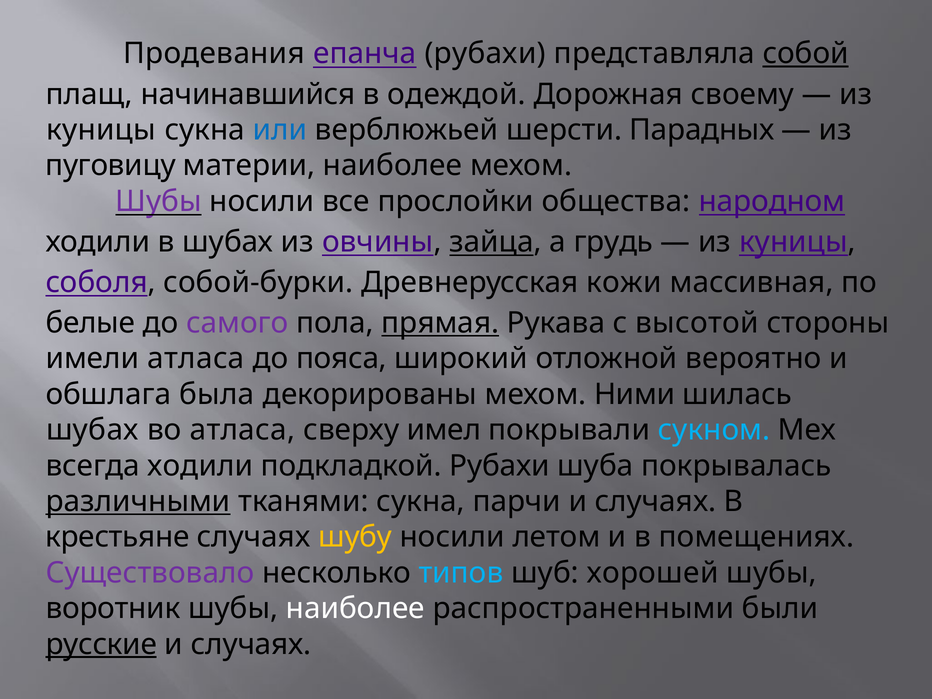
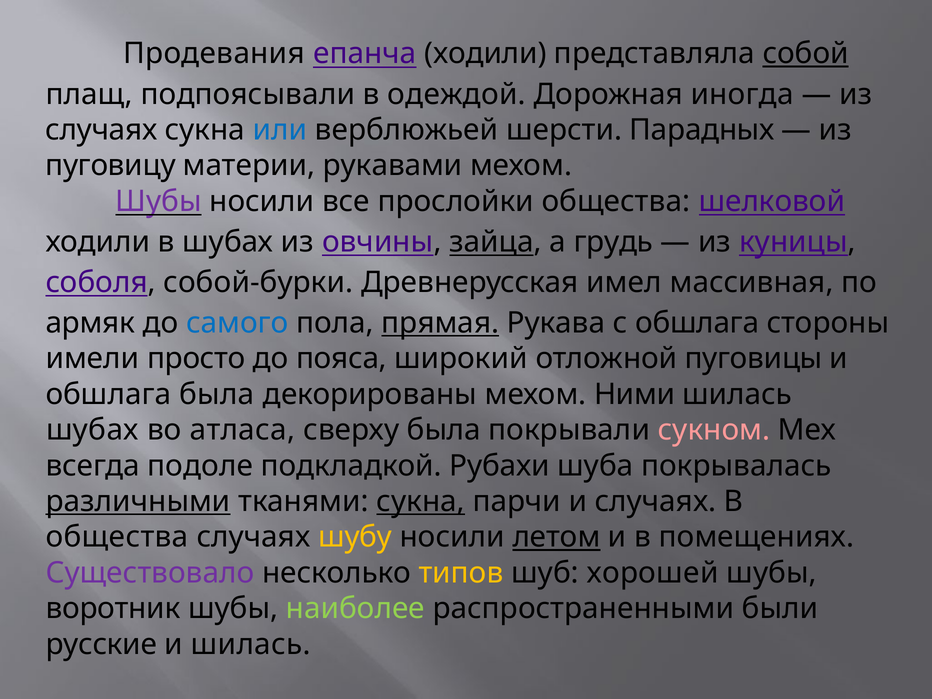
епанча рубахи: рубахи -> ходили (485, 54)
начинавшийся: начинавшийся -> подпоясывали (248, 94)
своему: своему -> иногда (742, 94)
куницы: куницы -> случаях (101, 130)
материи наиболее: наиболее -> рукавами (393, 166)
народном: народном -> шелковой (772, 201)
кожи: кожи -> имел (624, 282)
белые: белые -> армяк (90, 323)
самого colour: purple -> blue (237, 323)
с высотой: высотой -> обшлага (697, 323)
имели атласа: атласа -> просто (196, 359)
вероятно: вероятно -> пуговицы (754, 359)
сверху имел: имел -> была (444, 430)
сукном colour: light blue -> pink (714, 430)
всегда ходили: ходили -> подоле (200, 466)
сукна underline: none -> present (421, 501)
крестьяне: крестьяне -> общества (117, 537)
летом underline: none -> present (556, 537)
типов colour: light blue -> yellow (461, 573)
наиболее colour: white -> light green (355, 609)
русские underline: present -> none (101, 644)
случаях: случаях -> шилась (251, 644)
